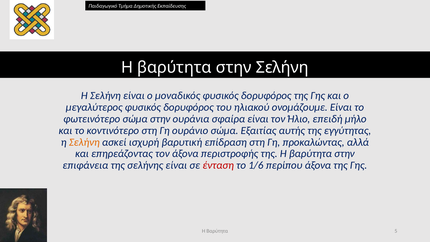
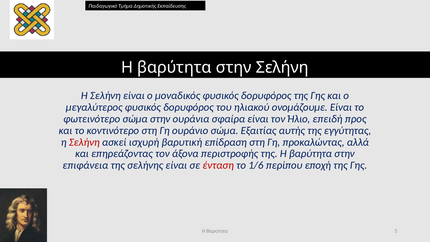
μήλο: μήλο -> προς (356, 119)
Σελήνη colour: orange -> red (84, 142)
περίπου άξονα: άξονα -> εποχή (318, 165)
